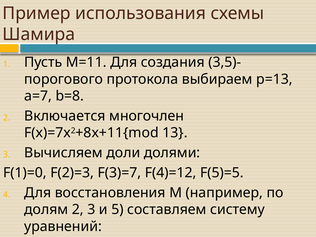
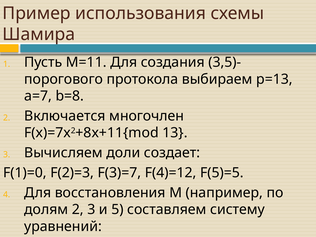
долями: долями -> создает (172, 153)
